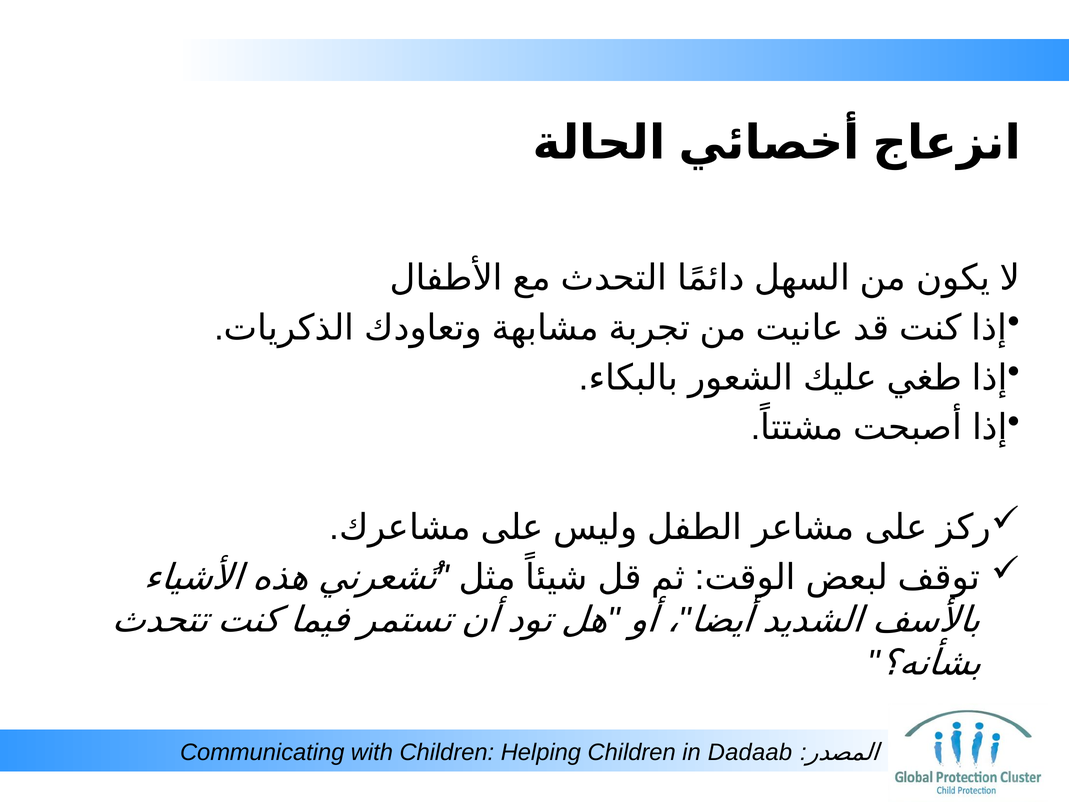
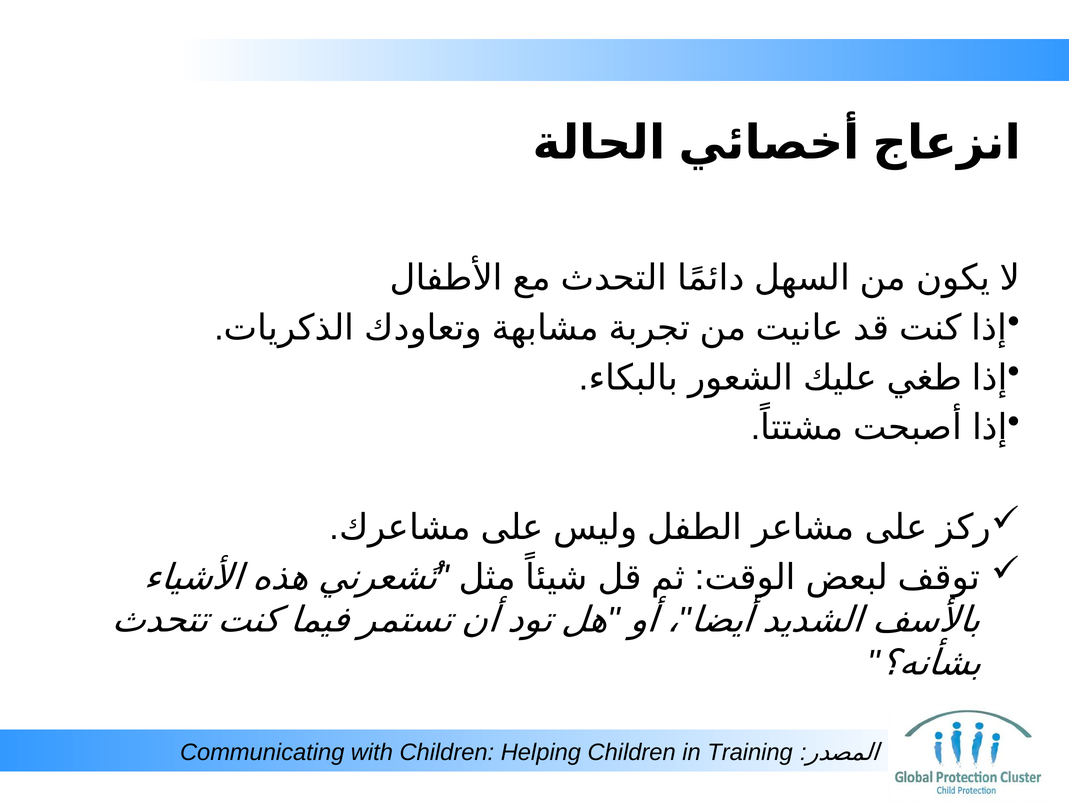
Dadaab: Dadaab -> Training (750, 752)
